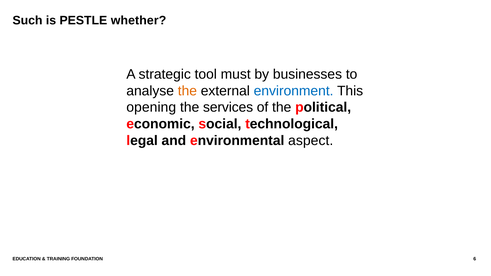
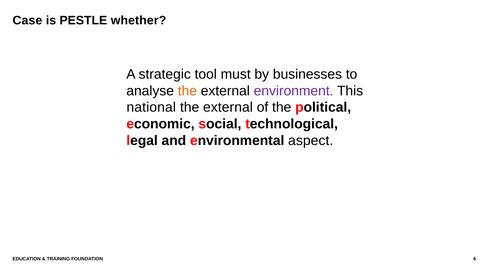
Such: Such -> Case (27, 21)
environment colour: blue -> purple (294, 91)
opening: opening -> national (151, 107)
services: services -> external (228, 107)
